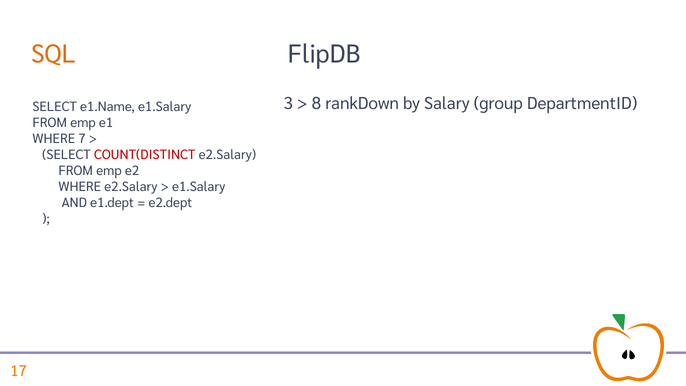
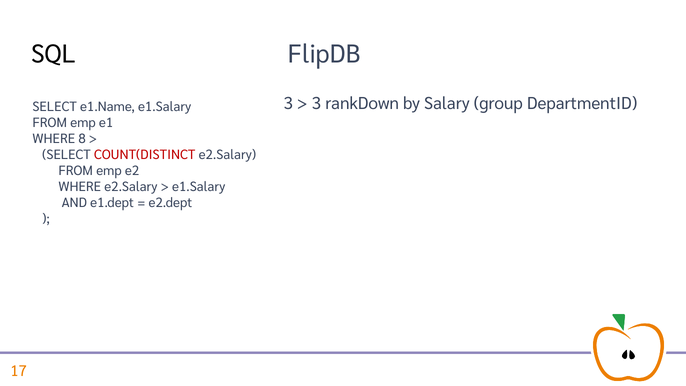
SQL colour: orange -> black (53, 54)
8: 8 -> 3 (316, 103)
7: 7 -> 8 (82, 139)
